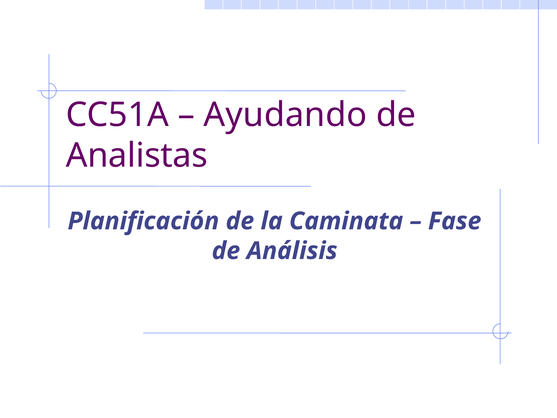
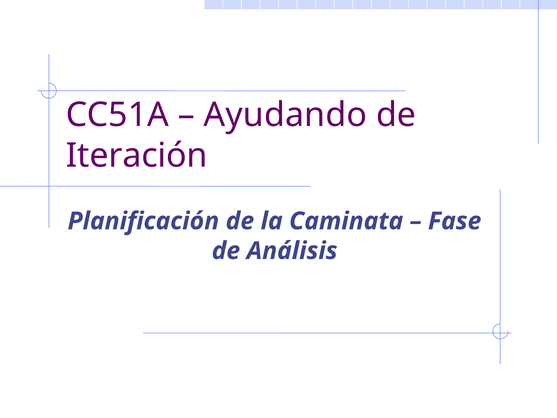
Analistas: Analistas -> Iteración (137, 156)
